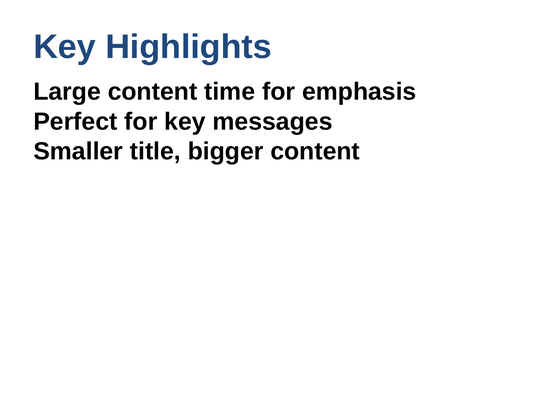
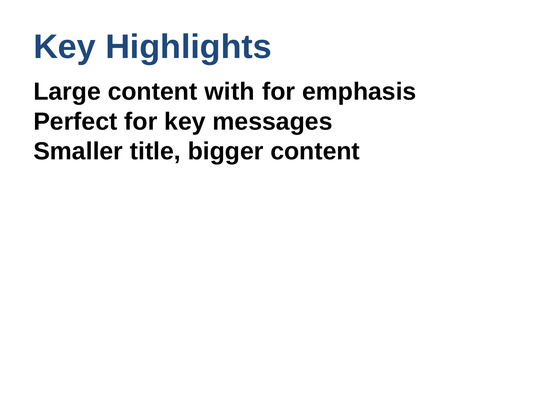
time: time -> with (230, 92)
